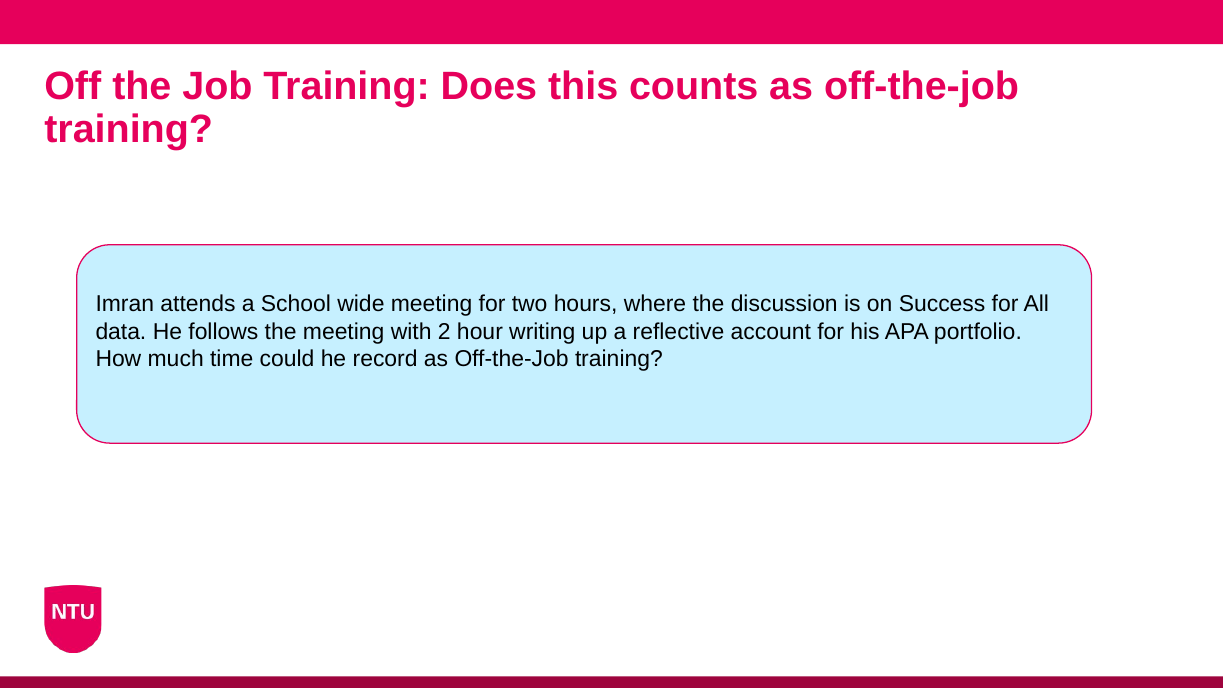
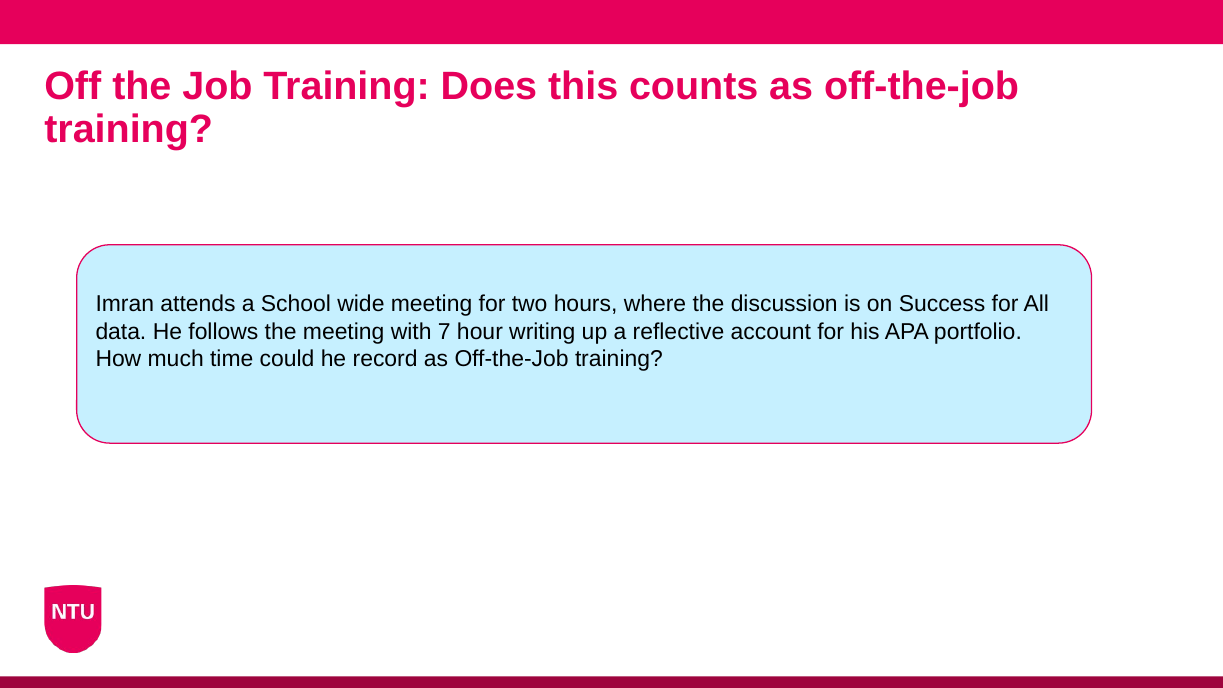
2: 2 -> 7 (444, 332)
